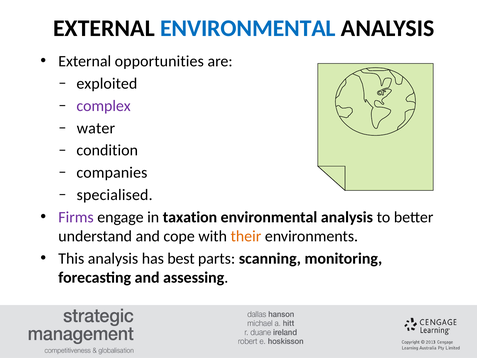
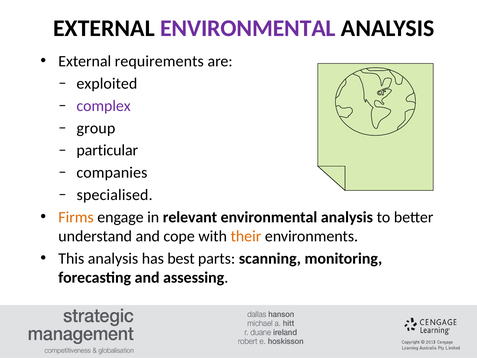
ENVIRONMENTAL colour: blue -> purple (248, 28)
opportunities: opportunities -> requirements (159, 61)
water: water -> group (96, 128)
condition: condition -> particular (107, 150)
Firms colour: purple -> orange (76, 217)
taxation: taxation -> relevant (190, 217)
